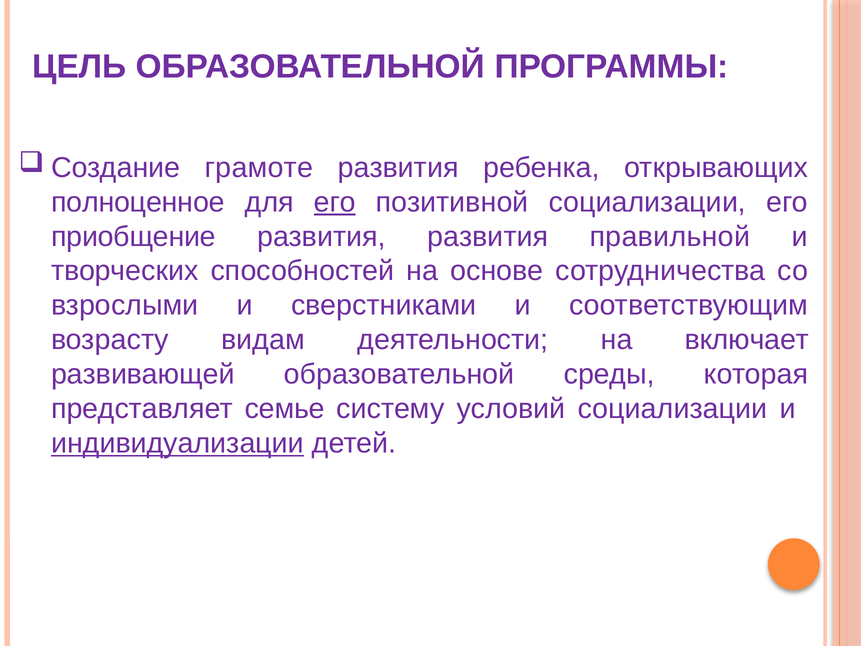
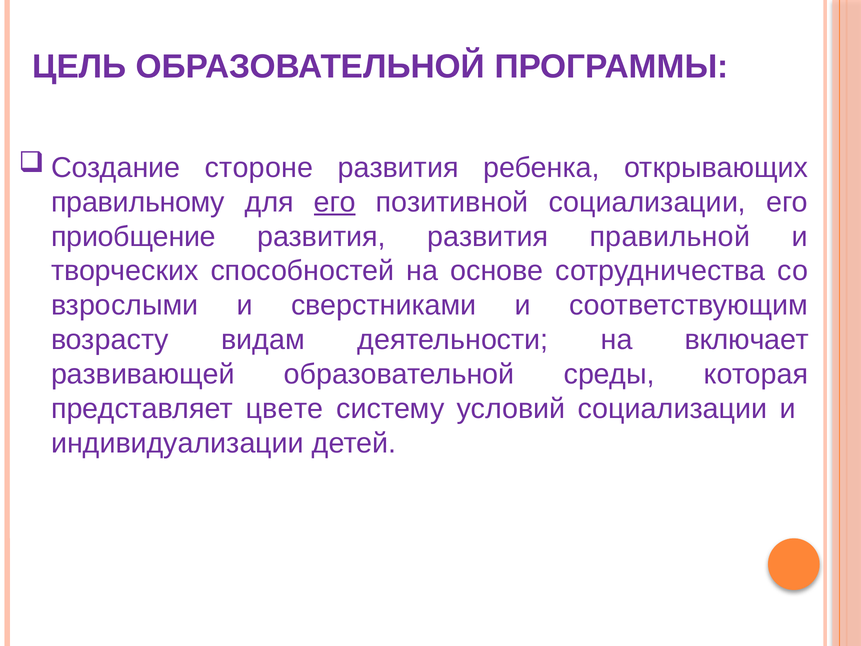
грамоте: грамоте -> стороне (259, 168)
полноценное: полноценное -> правильному (138, 202)
семье: семье -> цвете (285, 409)
индивидуализации underline: present -> none (177, 443)
